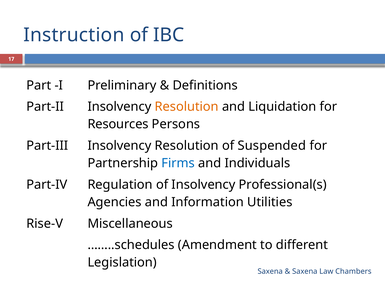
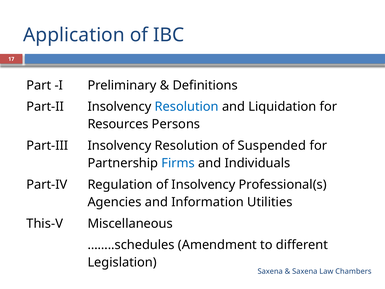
Instruction: Instruction -> Application (74, 35)
Resolution colour: orange -> blue (187, 107)
Rise-V: Rise-V -> This-V (45, 223)
